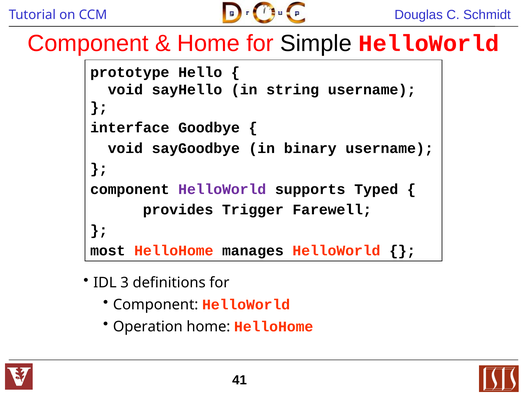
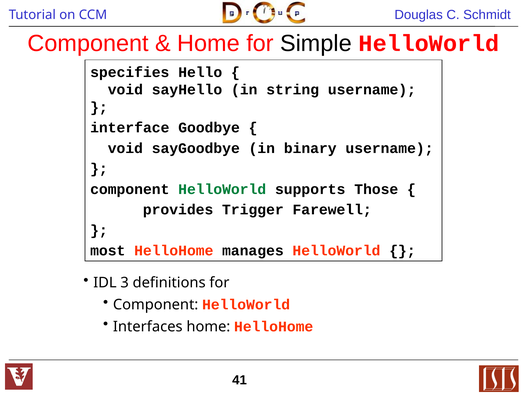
prototype: prototype -> specifies (130, 72)
HelloWorld colour: purple -> green (222, 189)
Typed: Typed -> Those (376, 189)
Operation: Operation -> Interfaces (148, 327)
